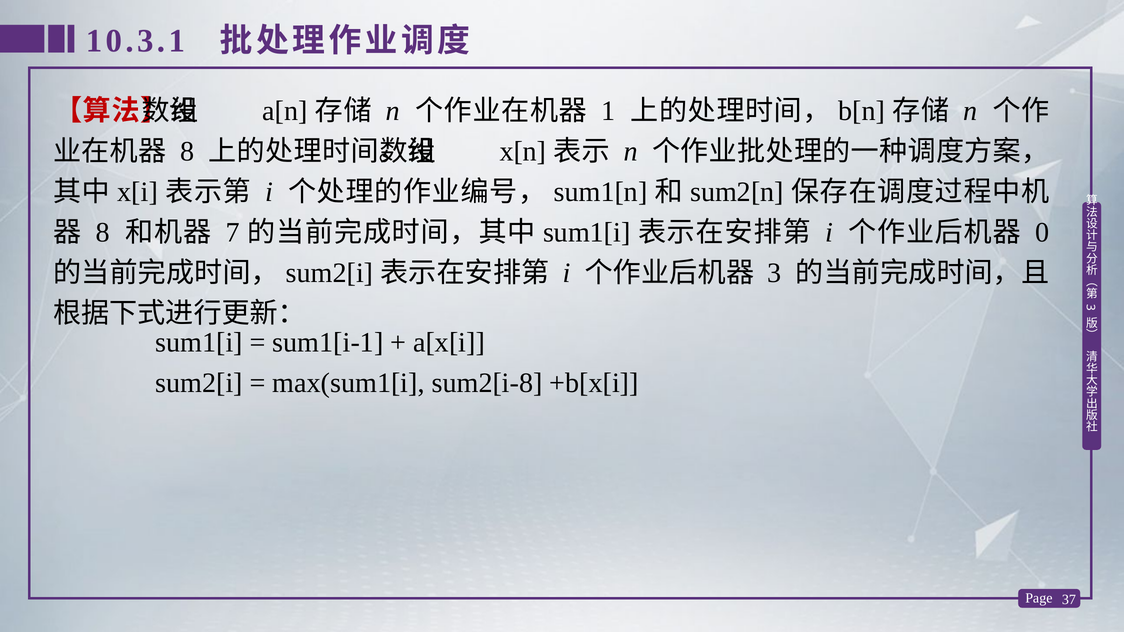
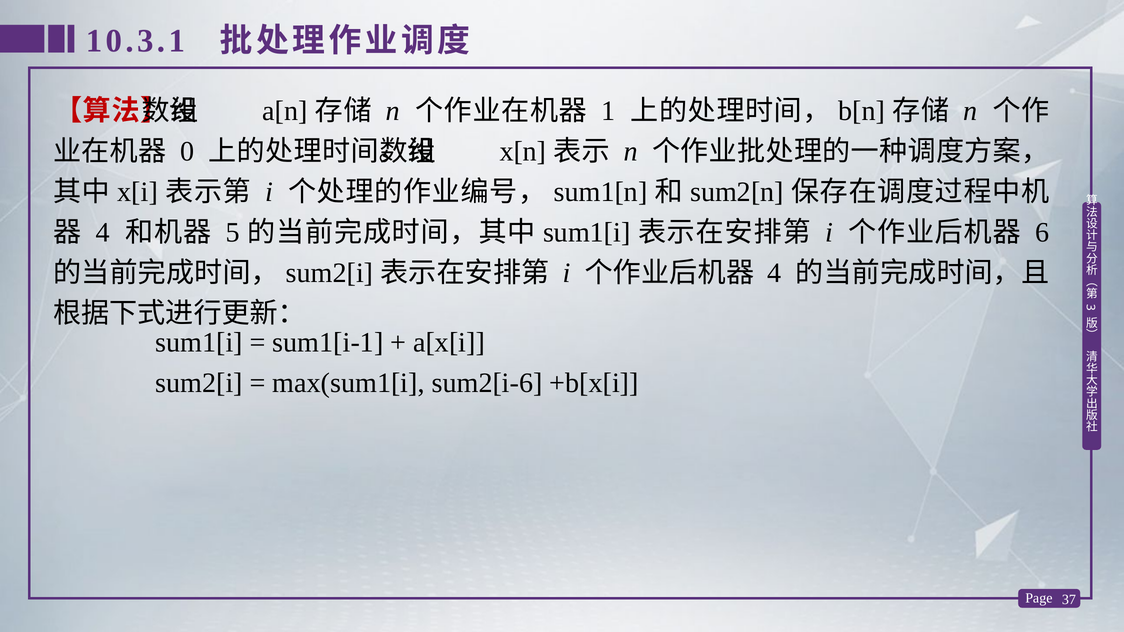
8: 8 -> 0 (187, 152)
8: 8 -> 4 (103, 233)
7: 7 -> 5 (233, 233)
0: 0 -> 6 (1042, 233)
3: 3 -> 4 (774, 273)
sum2[i-8: sum2[i-8 -> sum2[i-6 (487, 383)
